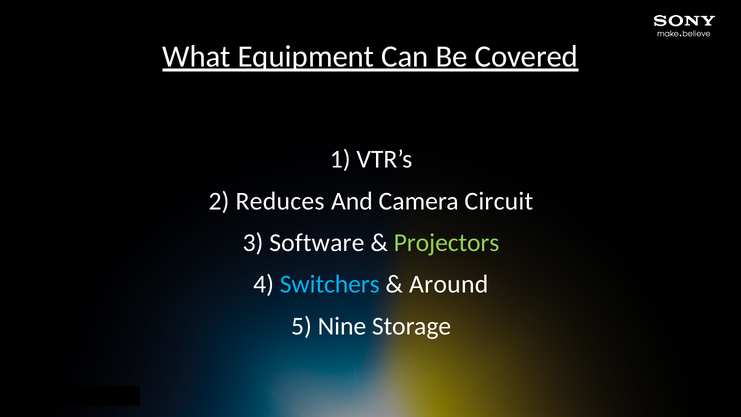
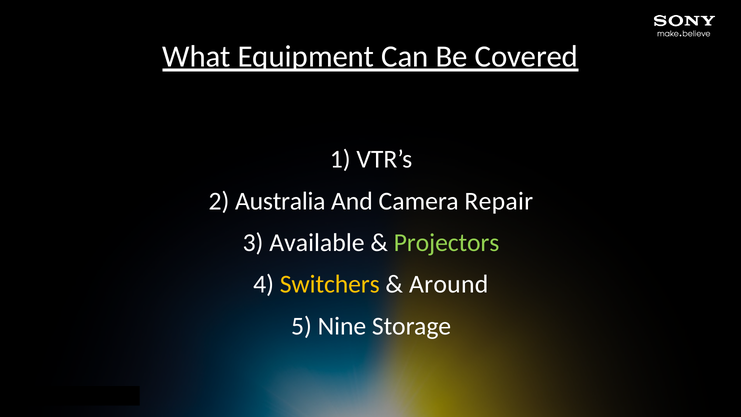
Reduces: Reduces -> Australia (280, 201)
Circuit: Circuit -> Repair (499, 201)
Software: Software -> Available (317, 243)
Switchers colour: light blue -> yellow (330, 284)
